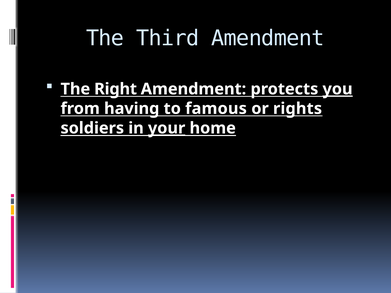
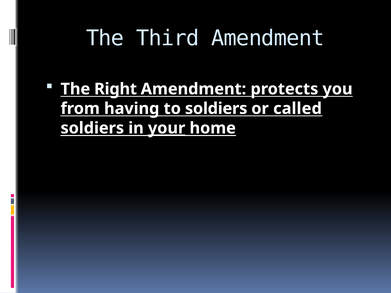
you underline: present -> none (338, 89)
to famous: famous -> soldiers (216, 109)
rights: rights -> called (298, 109)
